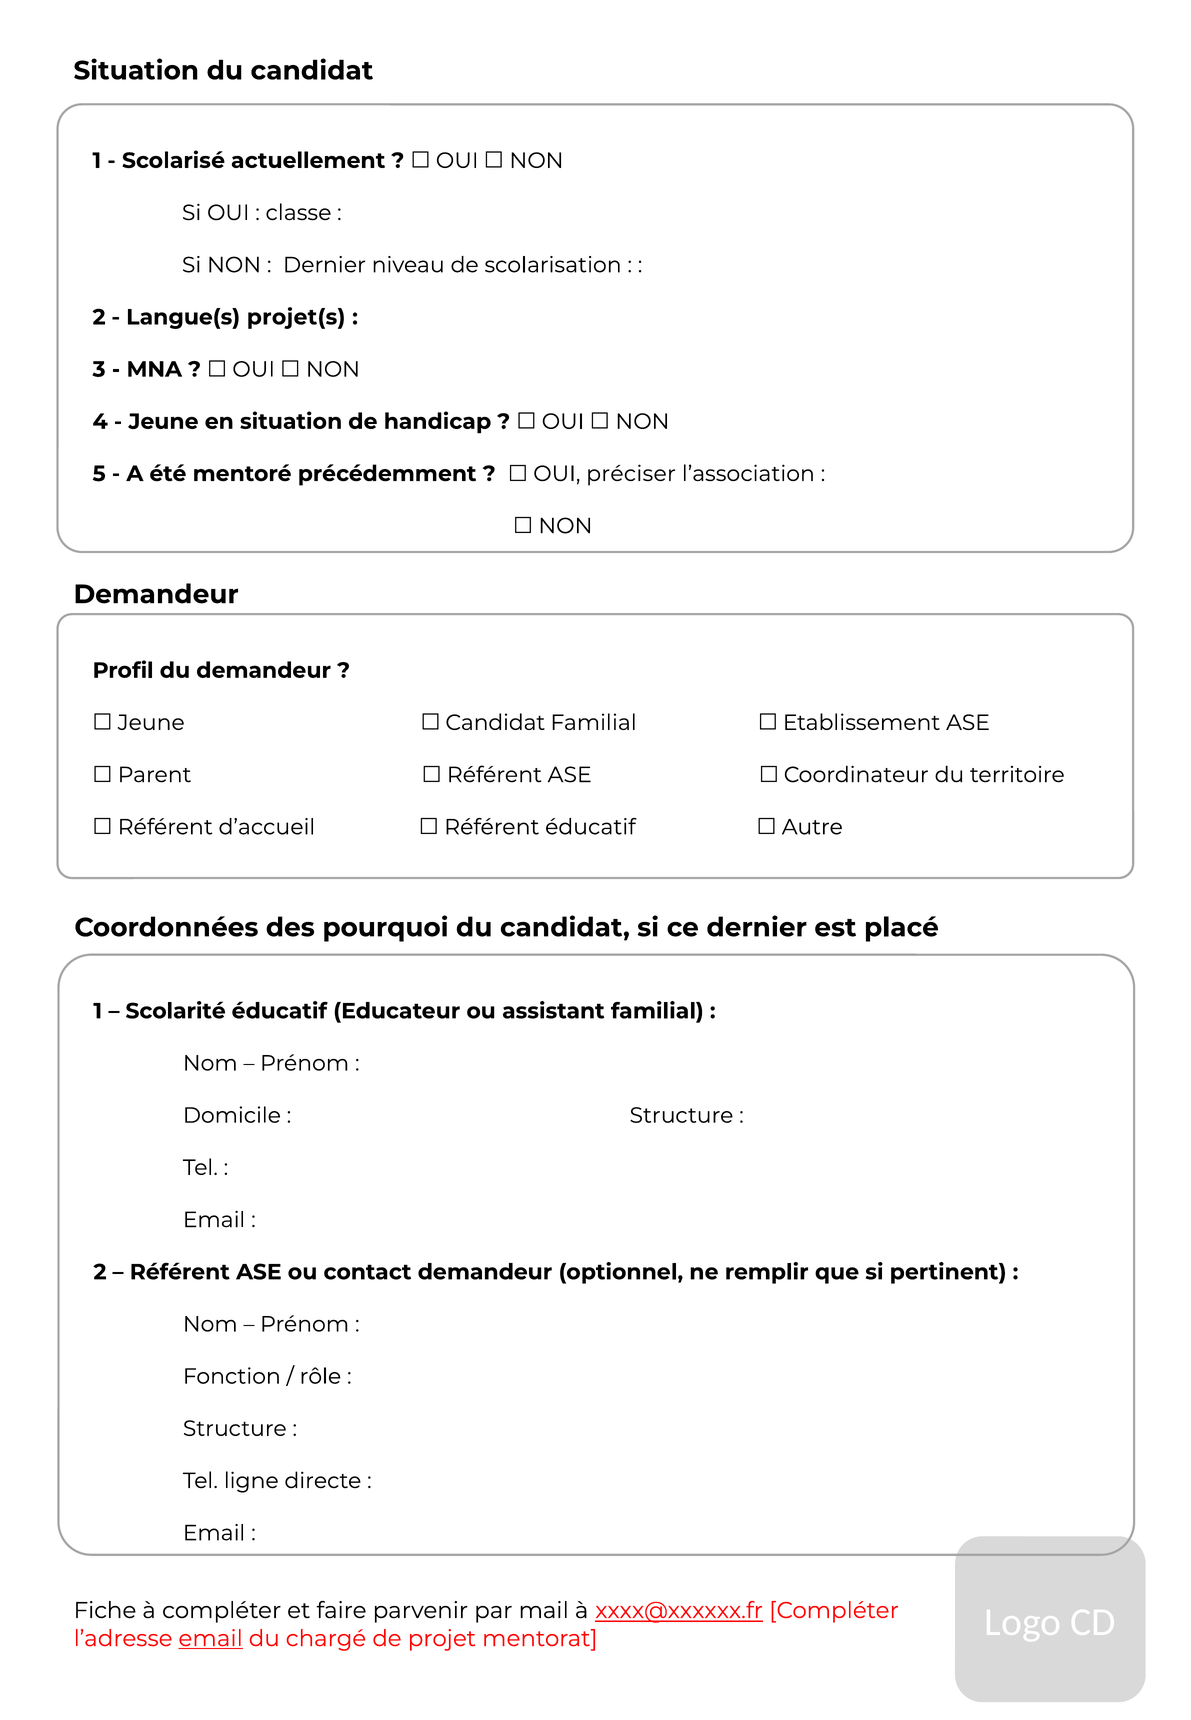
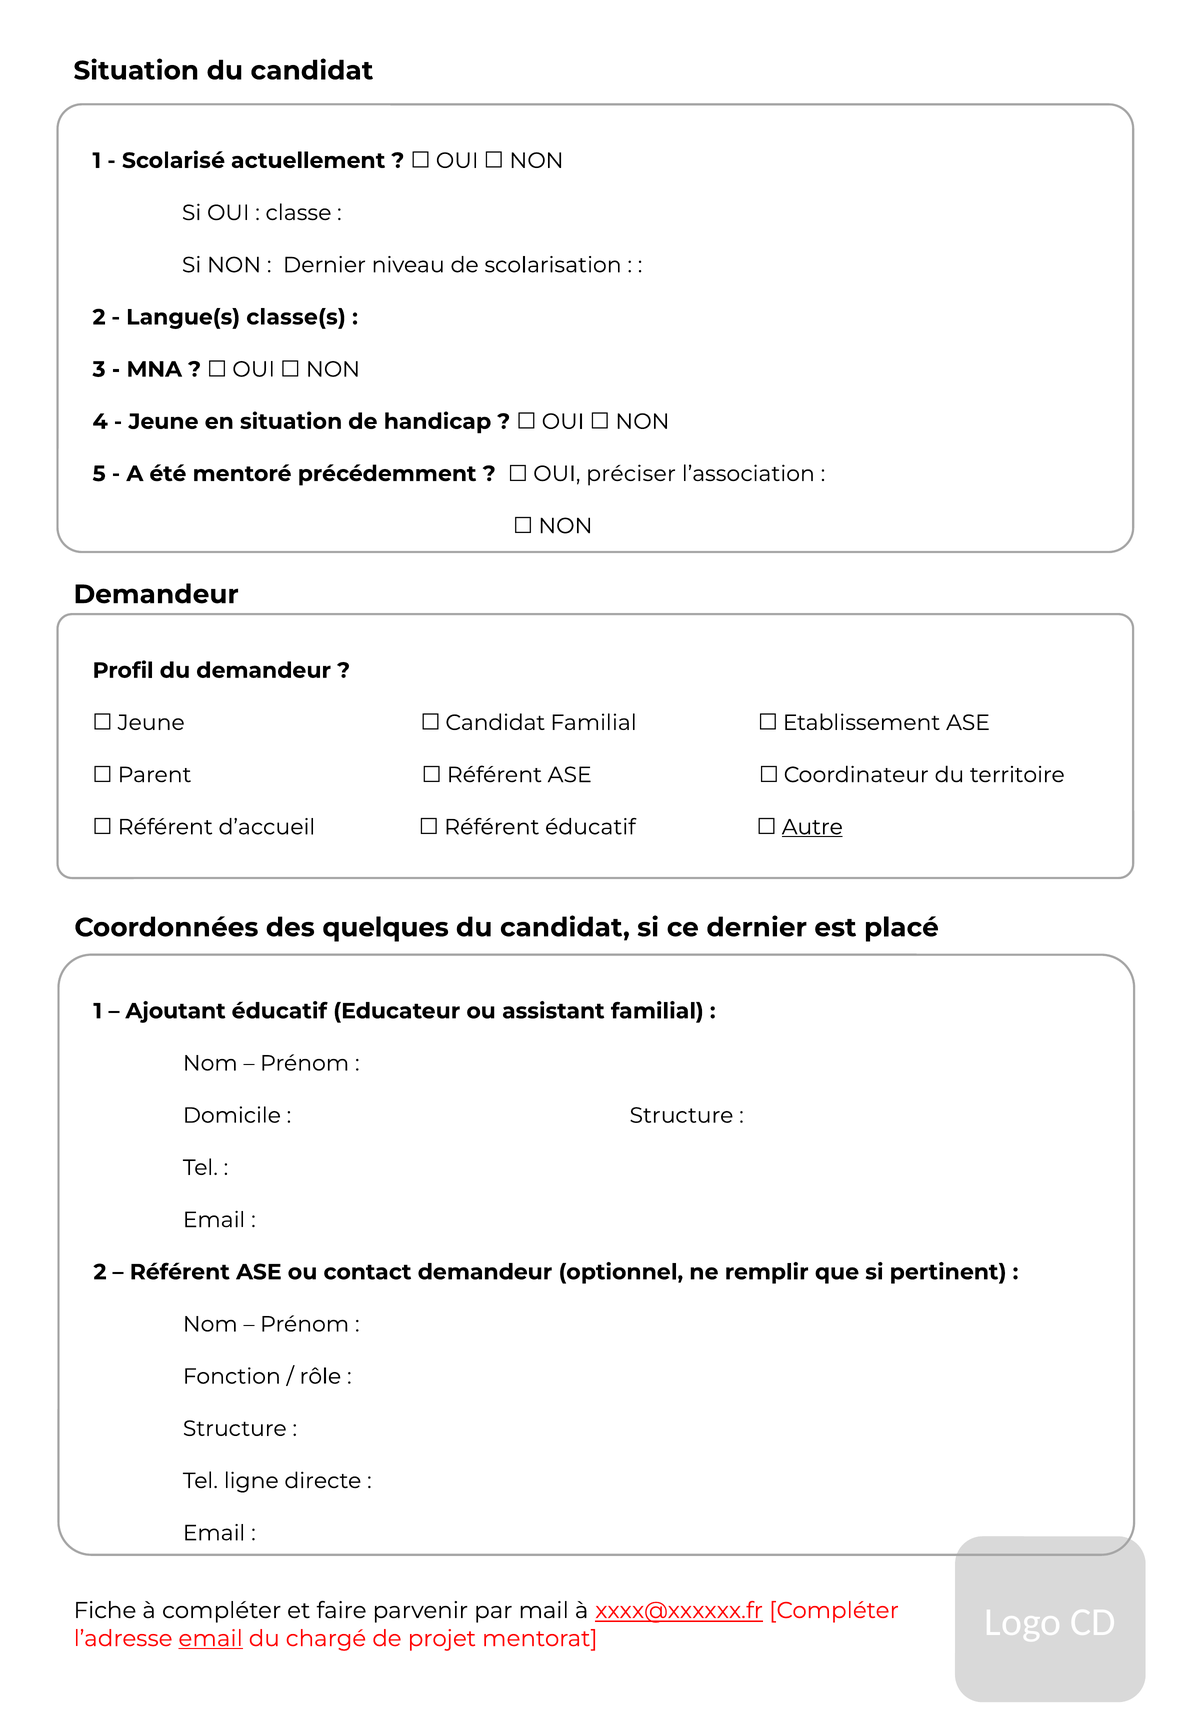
projet(s: projet(s -> classe(s (296, 317)
Autre underline: none -> present (812, 827)
pourquoi: pourquoi -> quelques (386, 928)
Scolarité: Scolarité -> Ajoutant (176, 1011)
